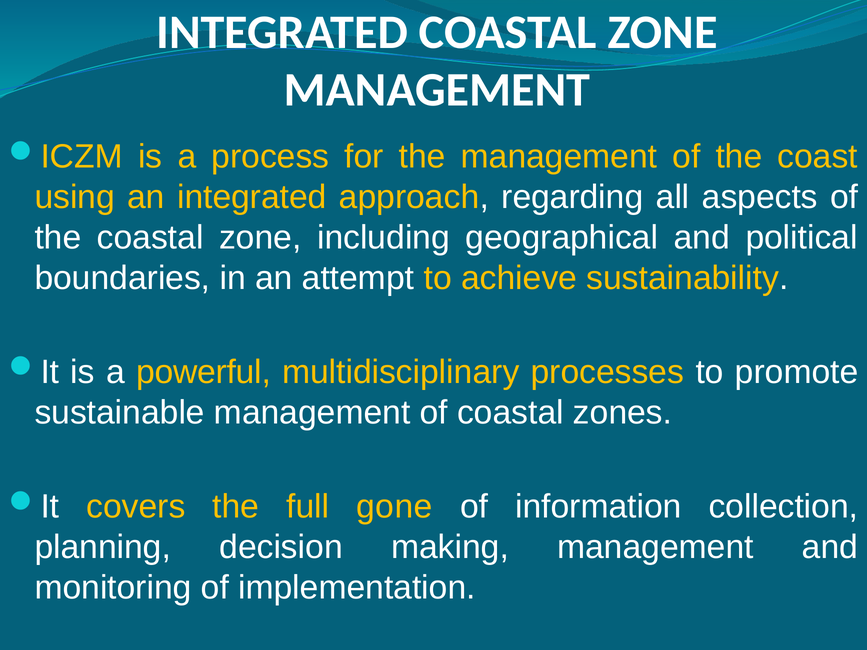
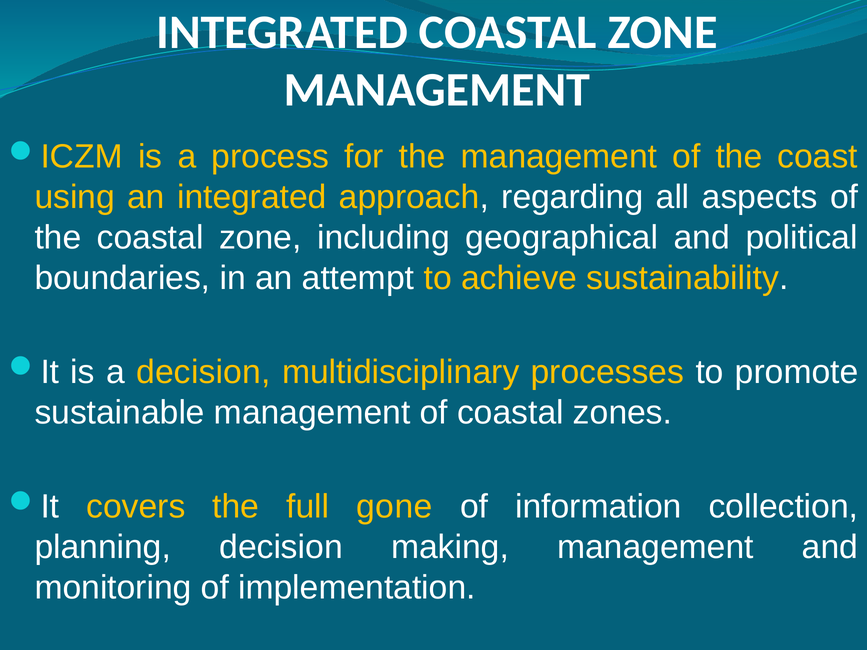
a powerful: powerful -> decision (203, 372)
